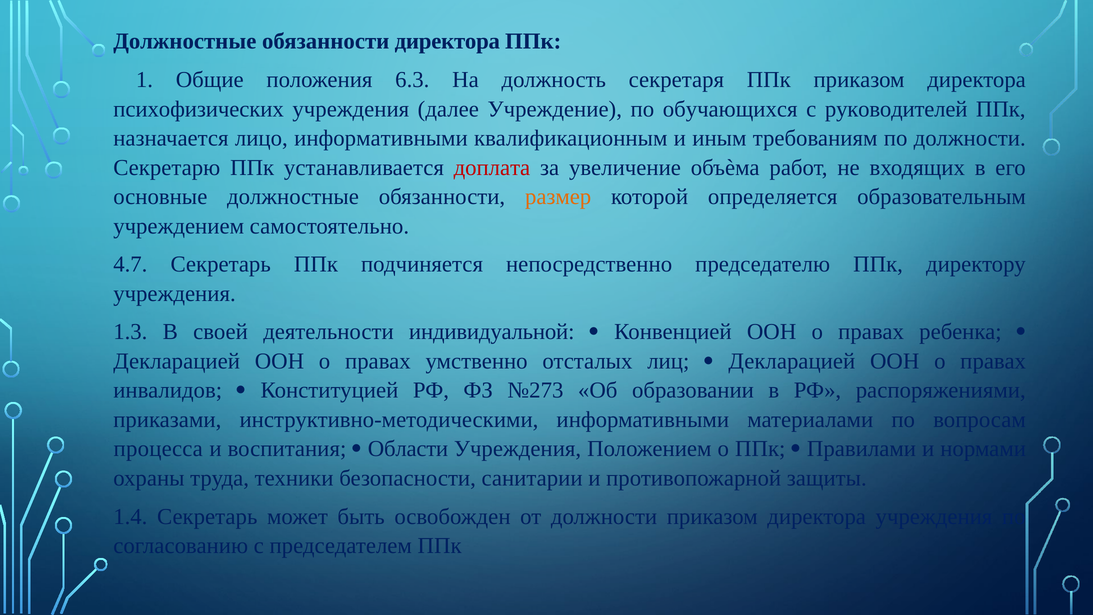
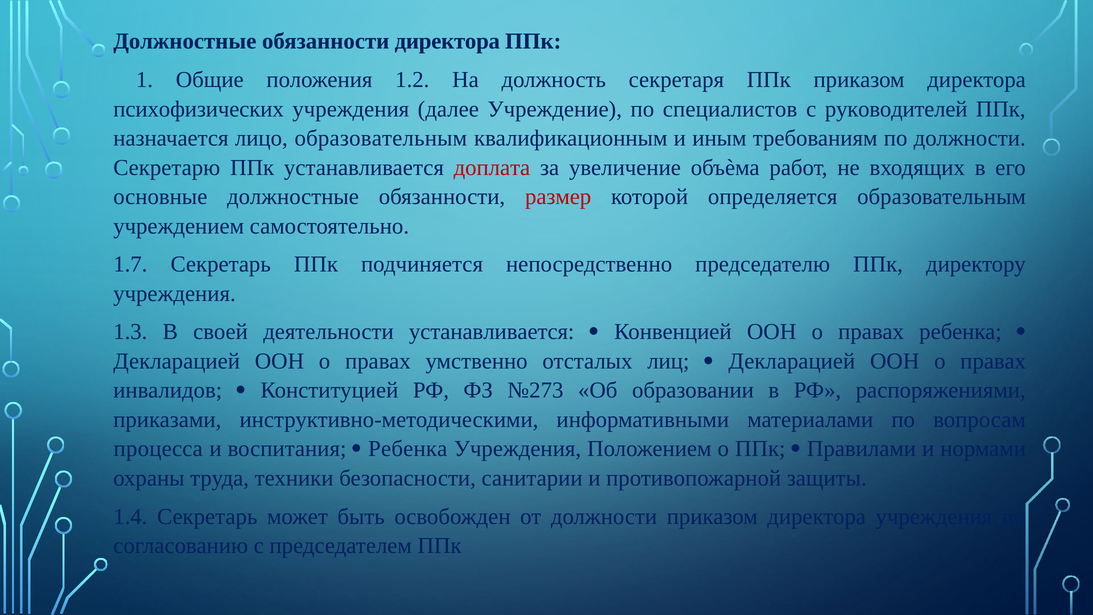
6.3: 6.3 -> 1.2 (412, 80)
обучающихся: обучающихся -> специалистов (730, 109)
лицо информативными: информативными -> образовательным (381, 138)
размер colour: orange -> red (558, 197)
4.7: 4.7 -> 1.7 (130, 264)
деятельности индивидуальной: индивидуальной -> устанавливается (492, 332)
Области: Области -> Ребенка (408, 449)
